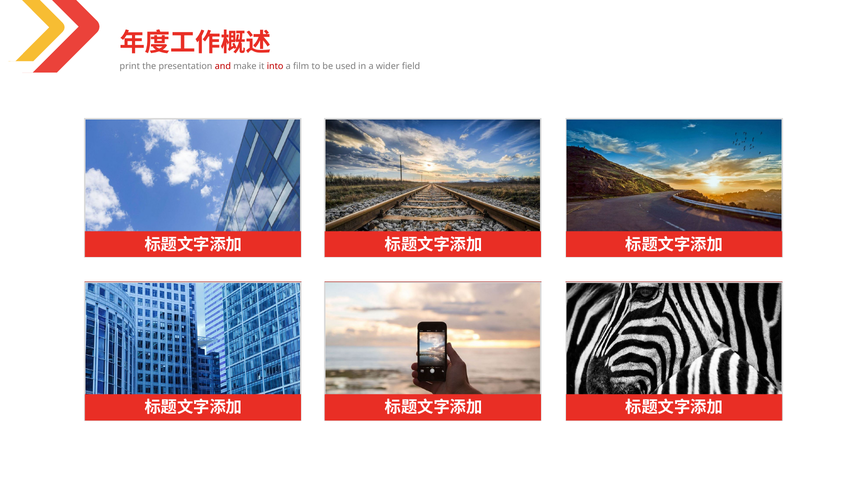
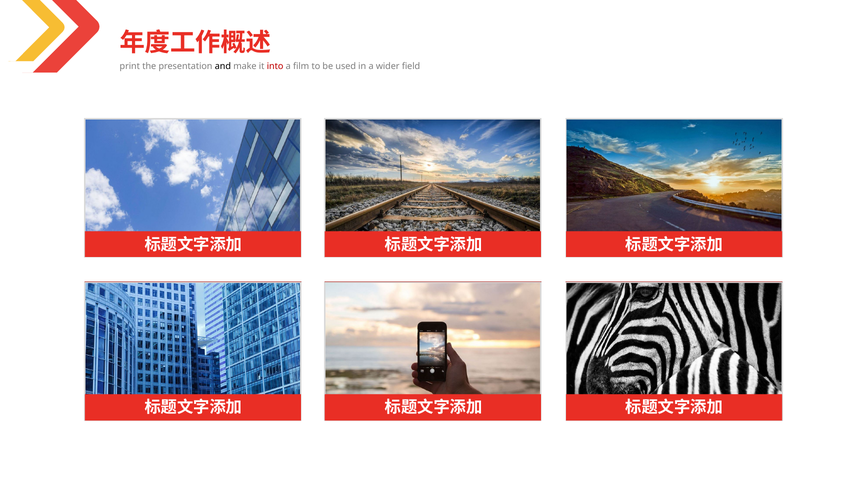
and colour: red -> black (223, 66)
